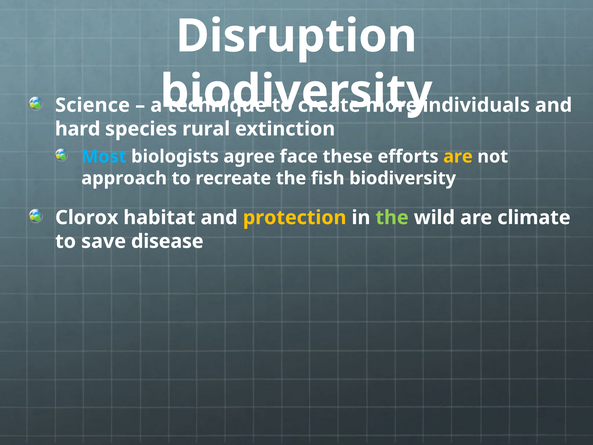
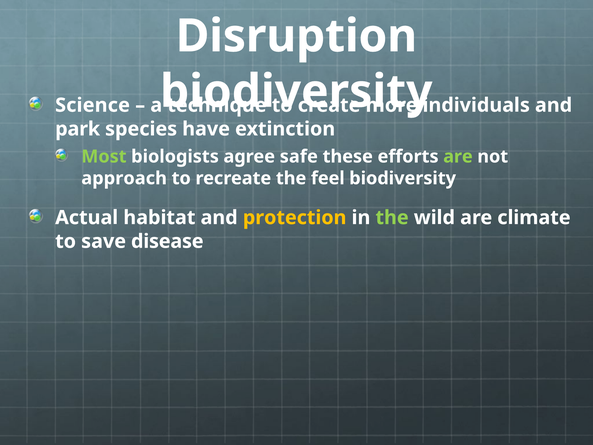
hard: hard -> park (78, 129)
rural: rural -> have (206, 129)
Most colour: light blue -> light green (104, 156)
face: face -> safe (299, 156)
are colour: yellow -> light green (458, 156)
fish: fish -> feel (328, 178)
Clorox: Clorox -> Actual (87, 218)
